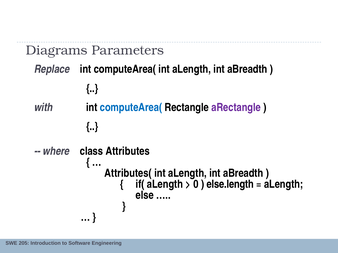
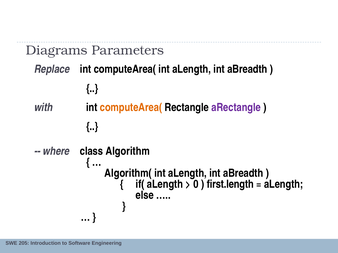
computeArea( colour: blue -> orange (131, 108)
Attributes: Attributes -> Algorithm (128, 151)
Attributes(: Attributes( -> Algorithm( (128, 173)
else.length: else.length -> first.length (230, 184)
